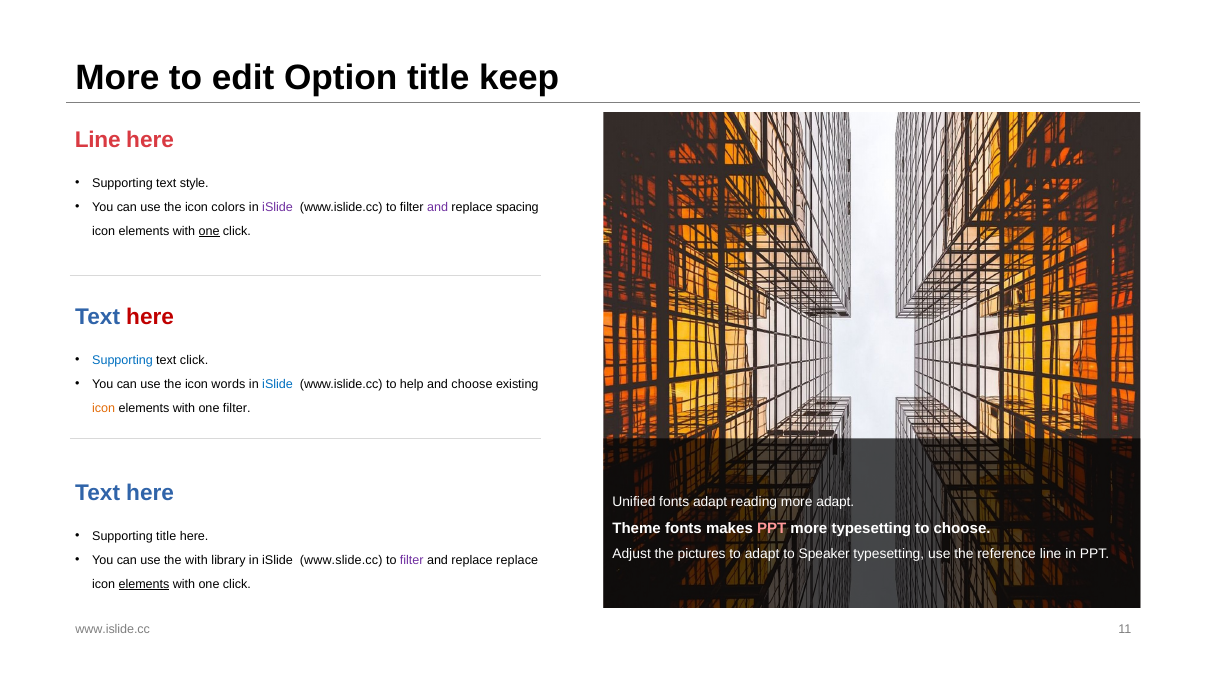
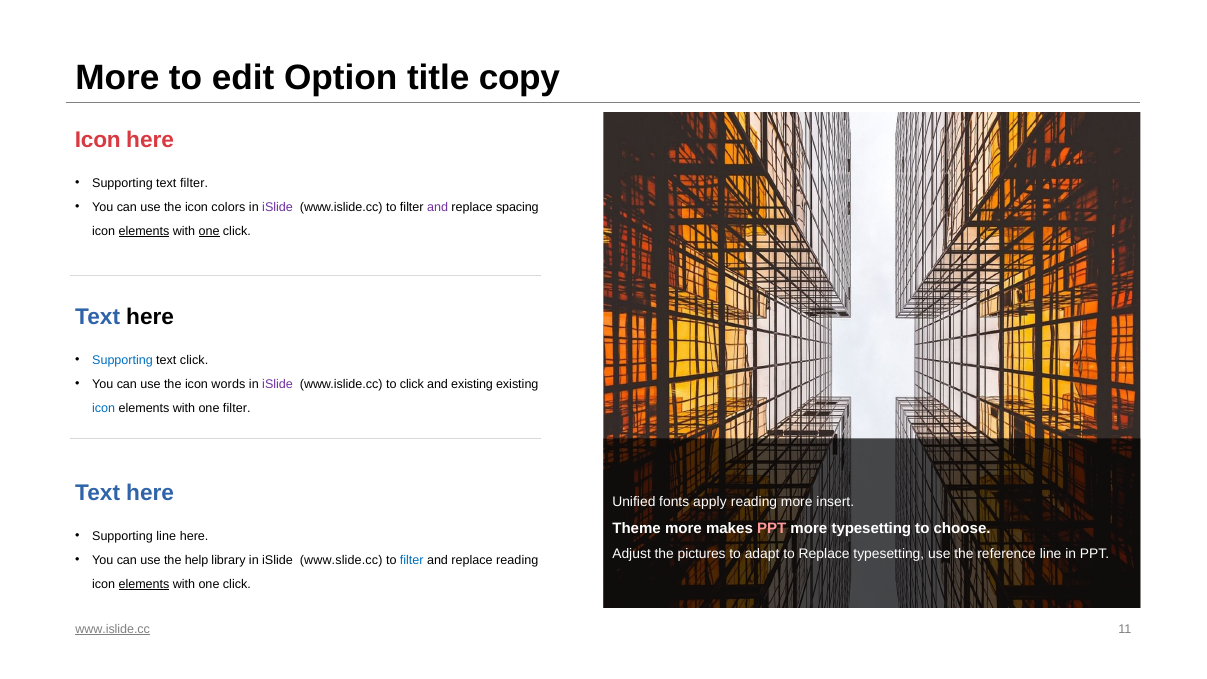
keep: keep -> copy (519, 78)
Line: Line -> Icon (98, 140)
text style: style -> filter (194, 183)
elements underline: none -> present (144, 231)
here colour: red -> black (150, 317)
iSlide colour: blue -> purple (278, 384)
to help: help -> click (412, 384)
and choose: choose -> existing (472, 384)
icon colour: orange -> blue (104, 408)
fonts adapt: adapt -> apply (710, 502)
more adapt: adapt -> insert (835, 502)
Theme fonts: fonts -> more (683, 529)
Supporting title: title -> line (166, 536)
to Speaker: Speaker -> Replace (824, 554)
the with: with -> help (197, 560)
filter colour: purple -> blue (412, 560)
replace replace: replace -> reading (517, 560)
www.islide.cc underline: none -> present (113, 629)
